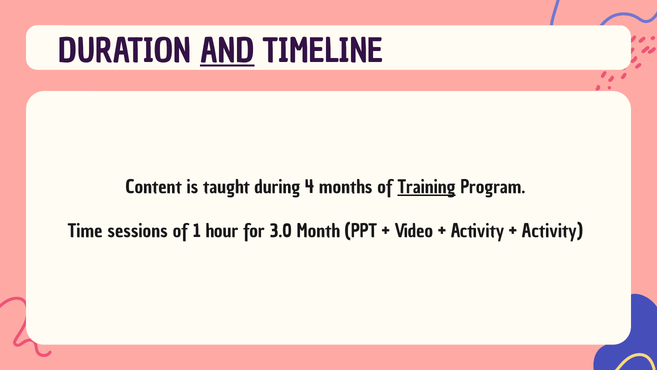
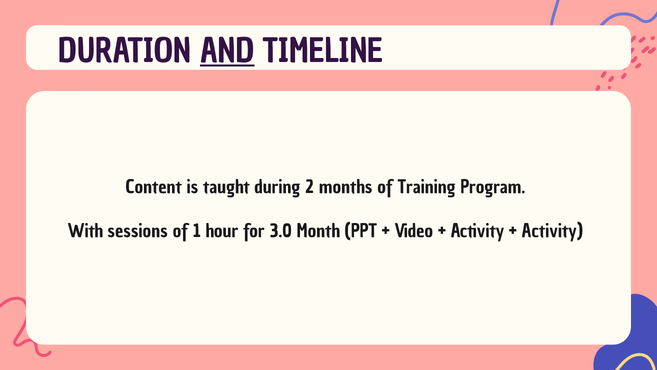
4: 4 -> 2 (310, 187)
Training underline: present -> none (427, 187)
Time: Time -> With (85, 231)
